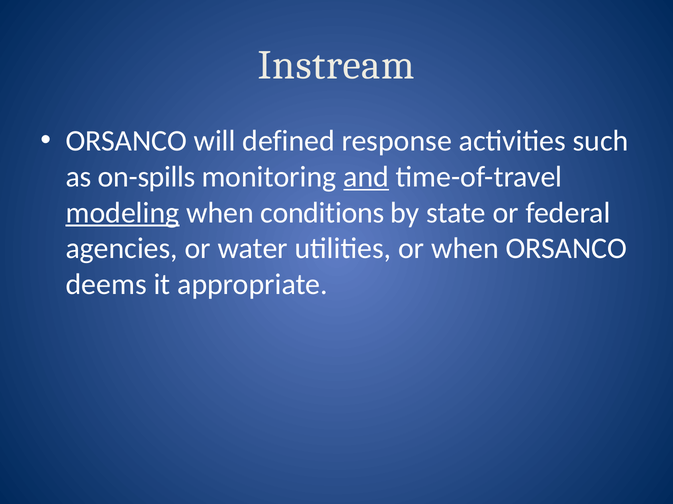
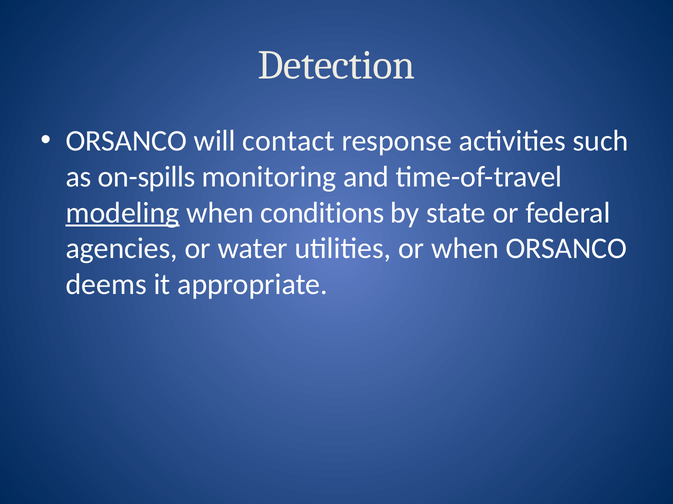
Instream: Instream -> Detection (337, 65)
defined: defined -> contact (289, 141)
and underline: present -> none (366, 177)
